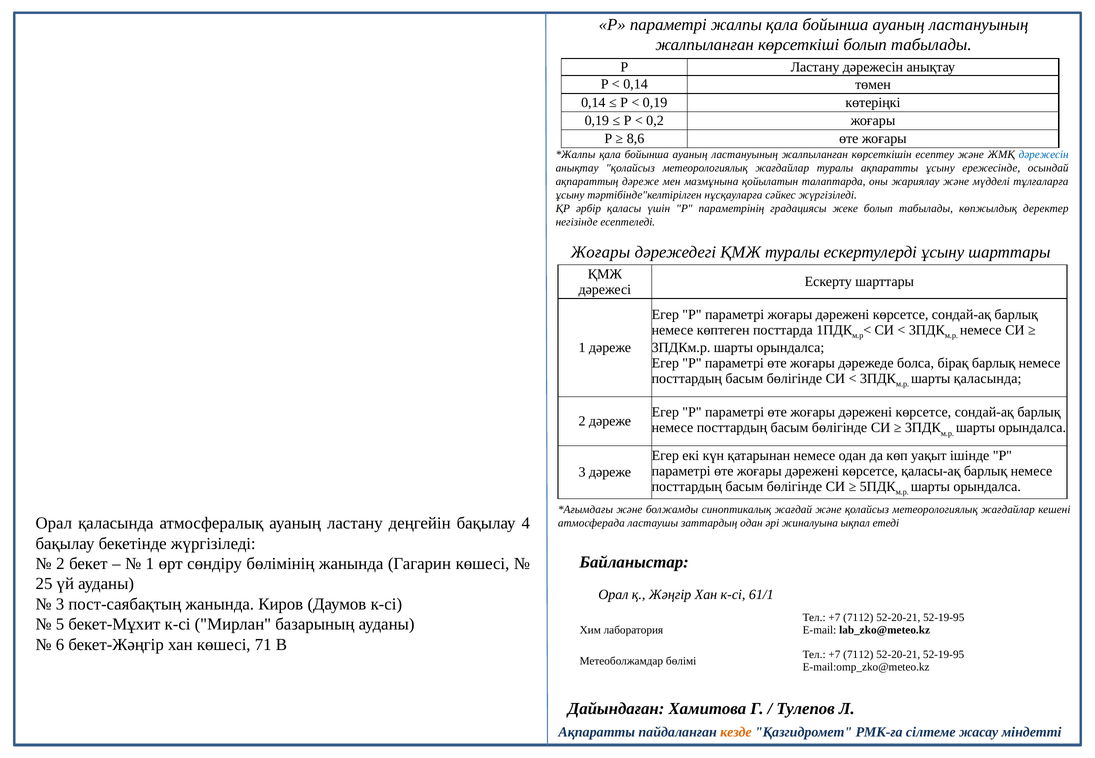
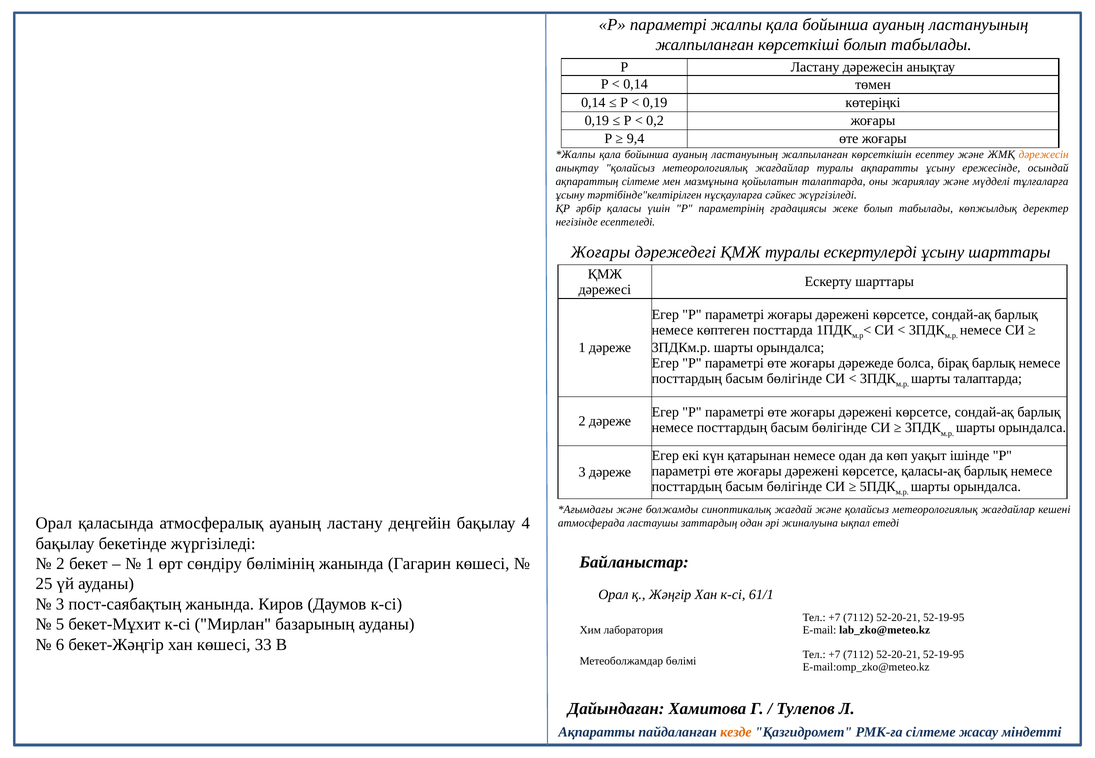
8,6: 8,6 -> 9,4 (636, 139)
дәрежесін colour: blue -> orange (1044, 155)
ақпараттың дәреже: дәреже -> сілтеме (641, 181)
шарты қаласында: қаласында -> талаптарда (988, 379)
71: 71 -> 33 (263, 645)
